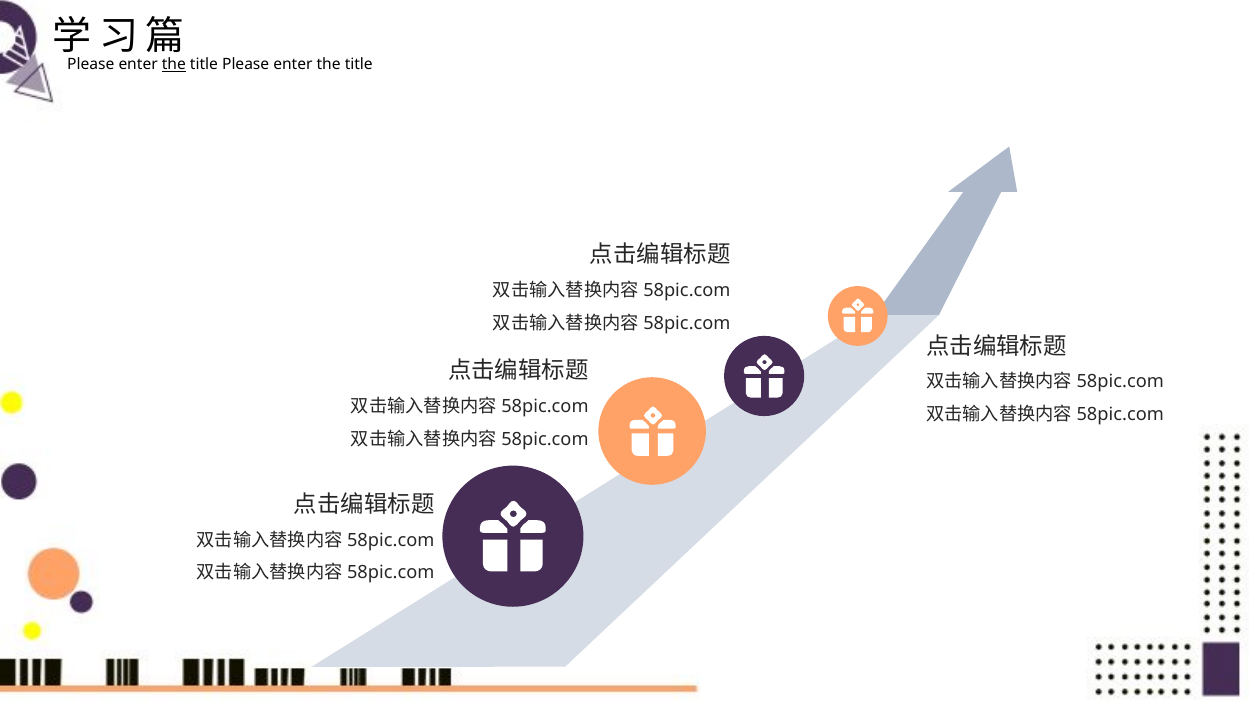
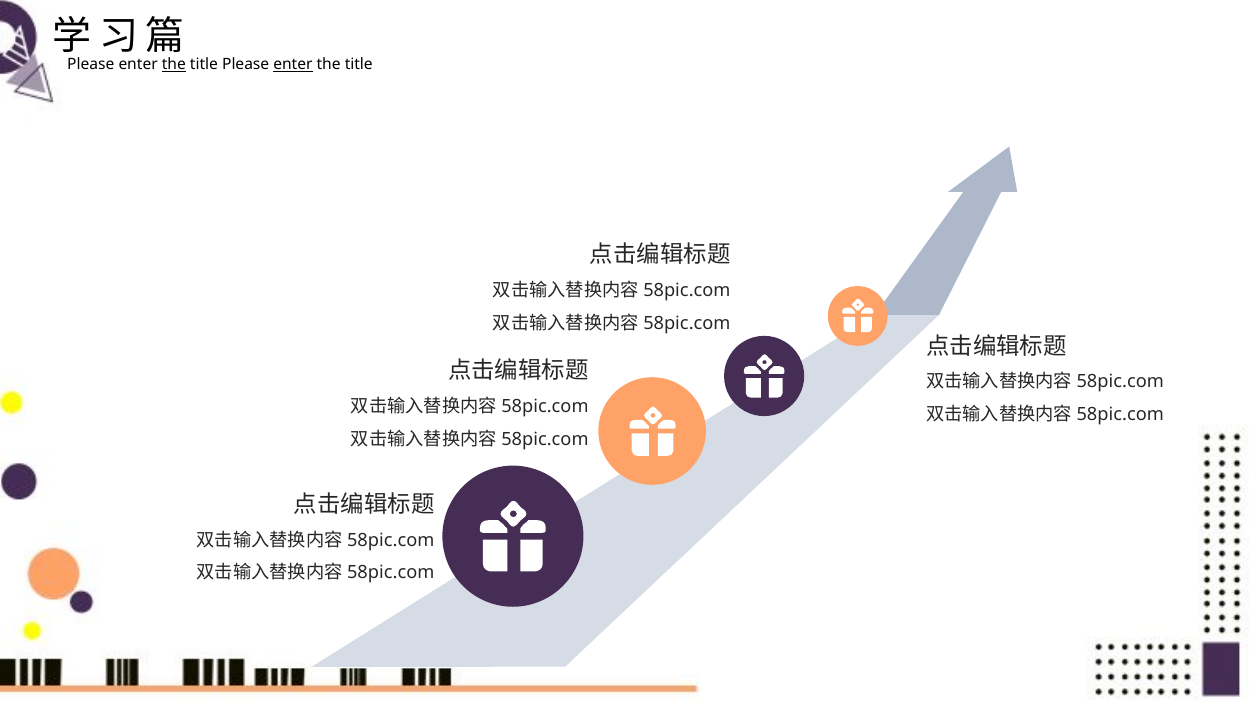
enter underline: none -> present (293, 64)
